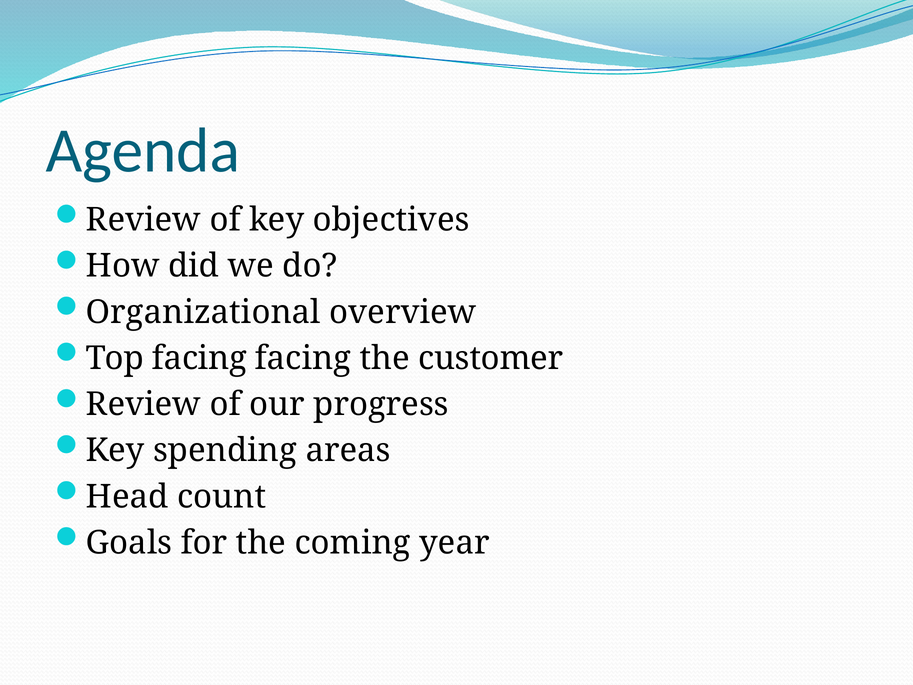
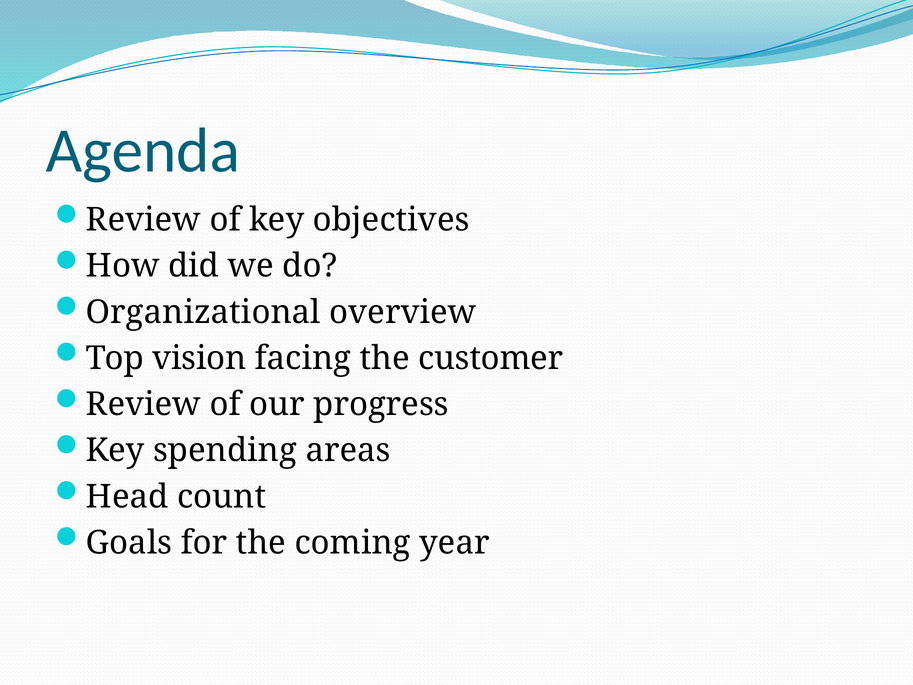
Top facing: facing -> vision (199, 358)
